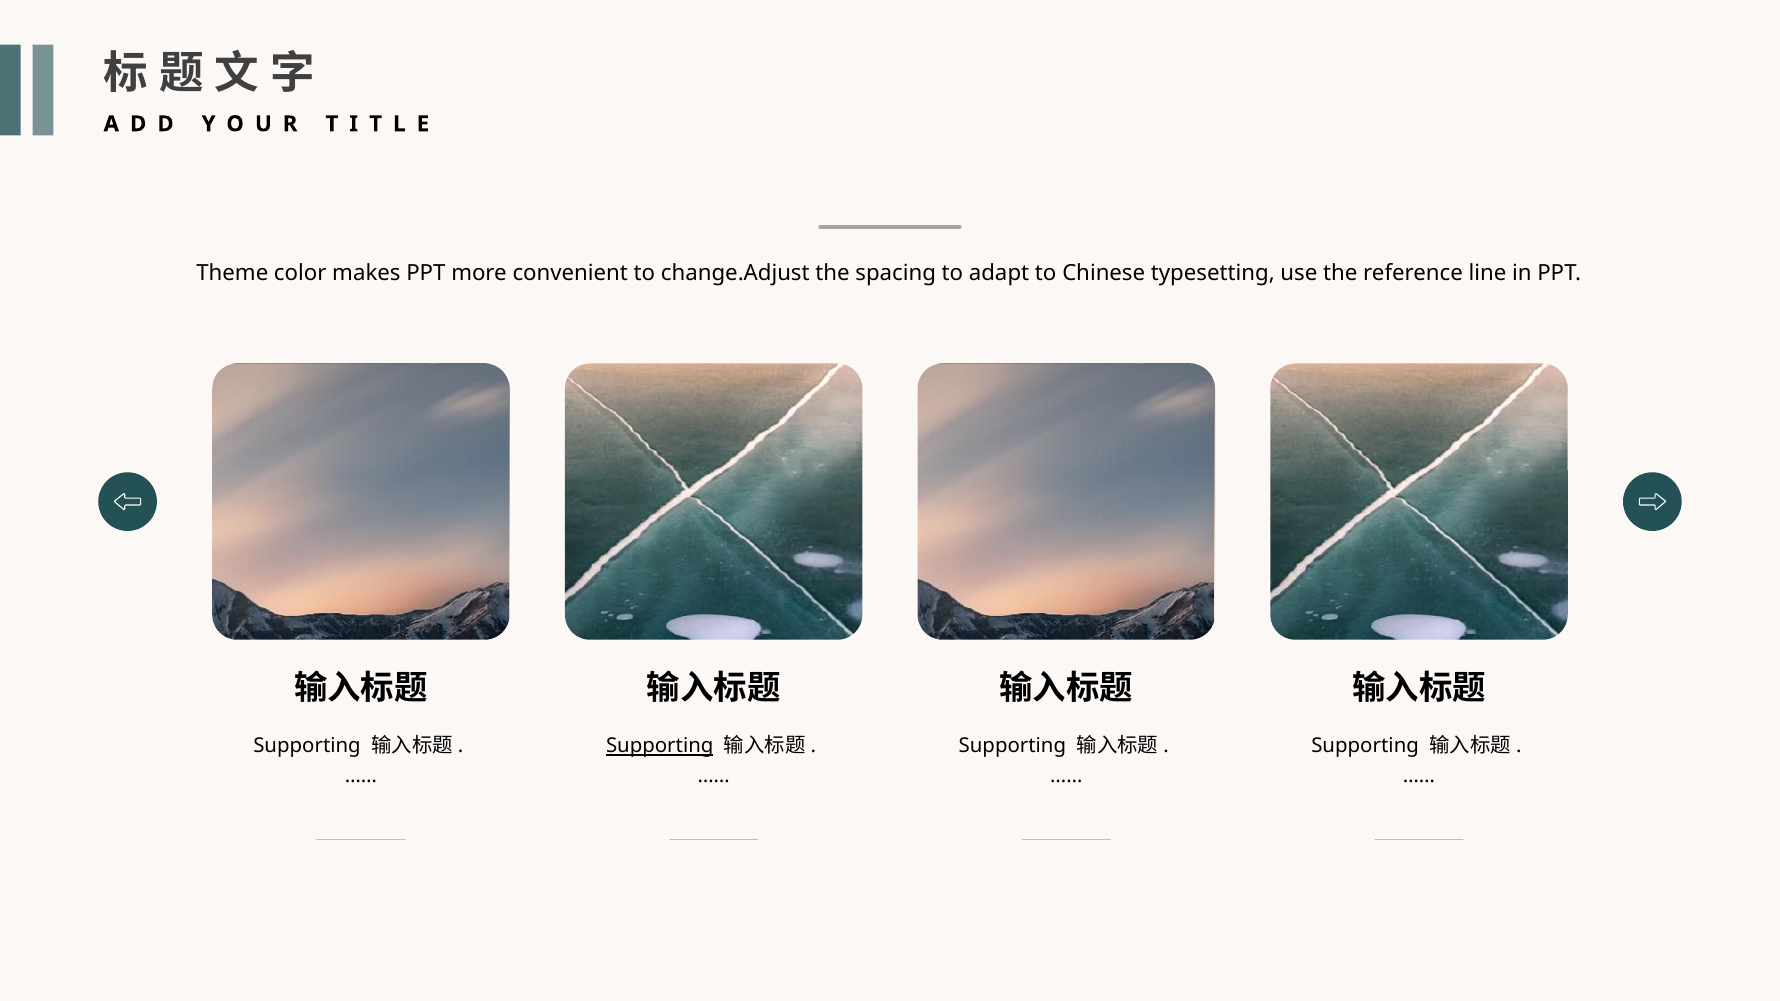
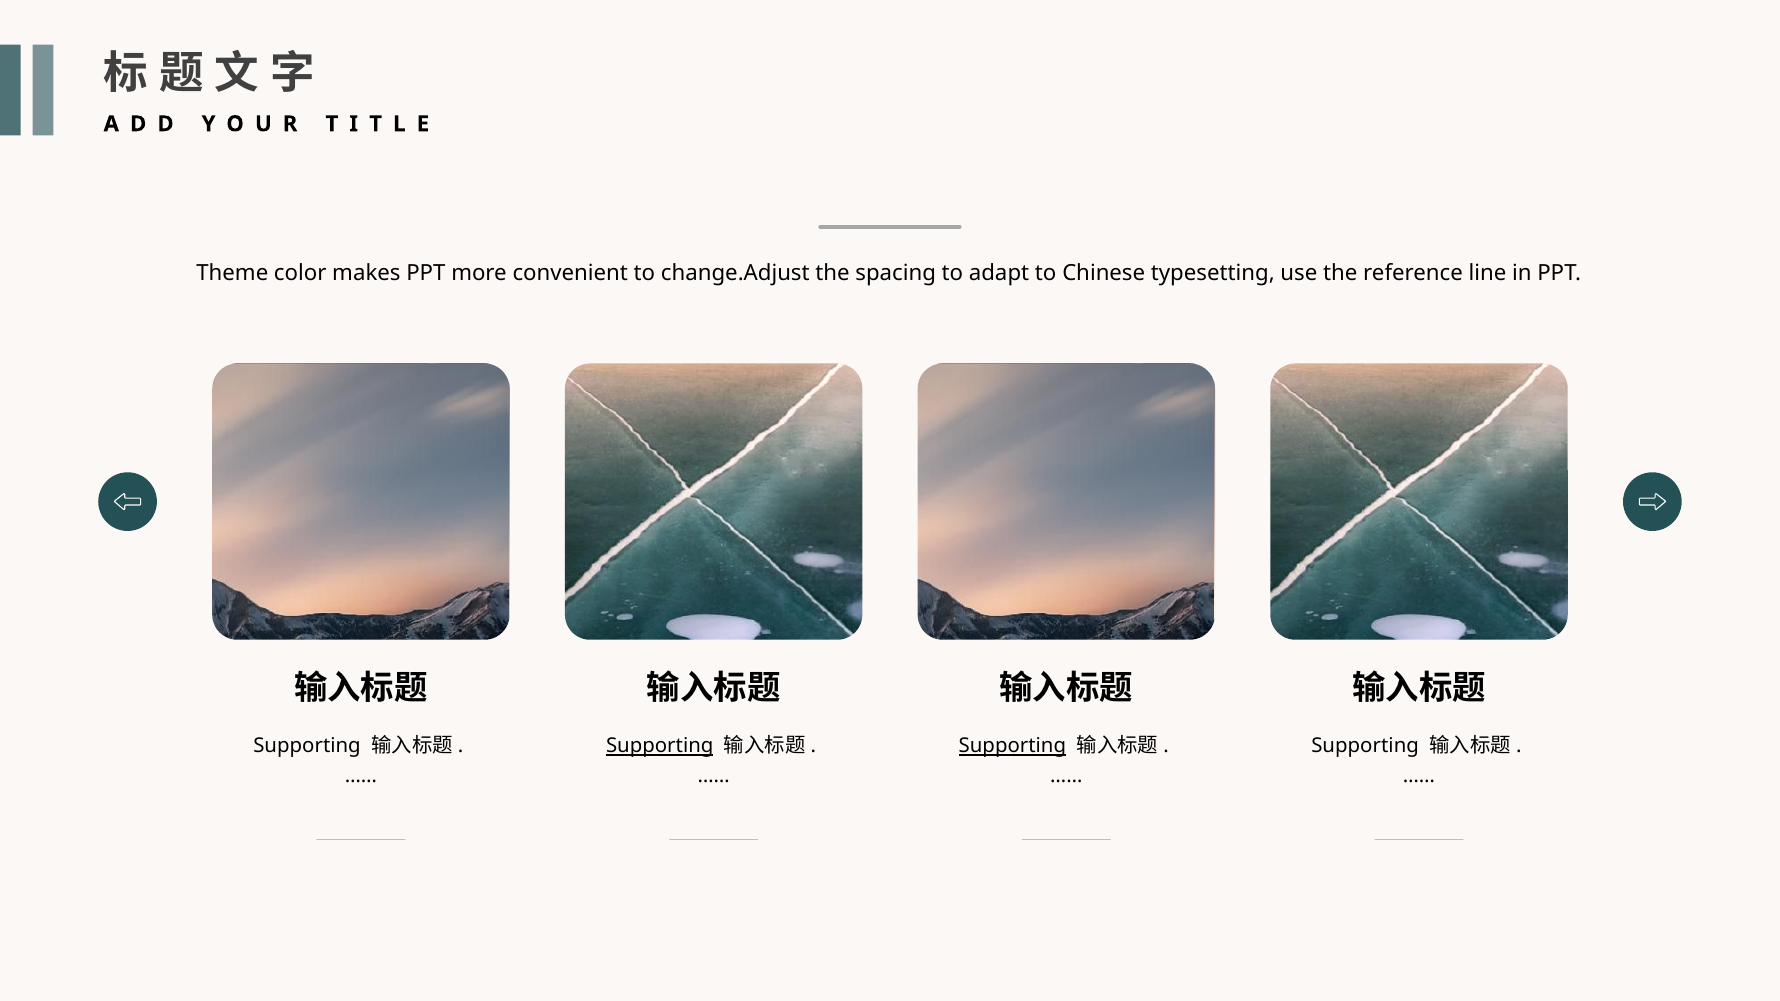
Supporting underline: none -> present (1012, 746)
